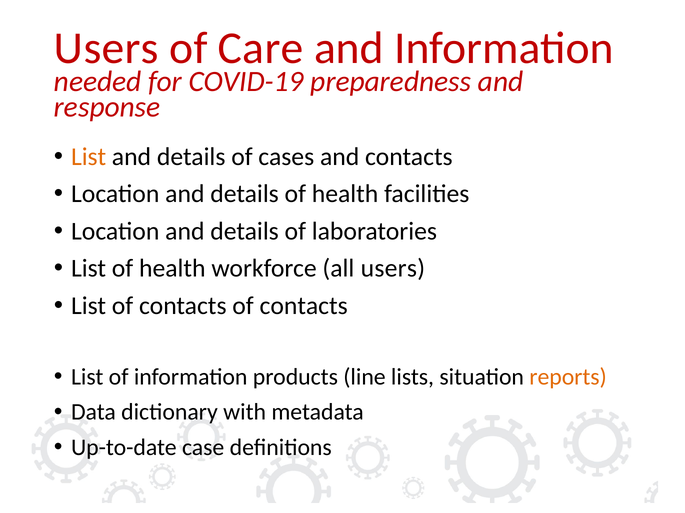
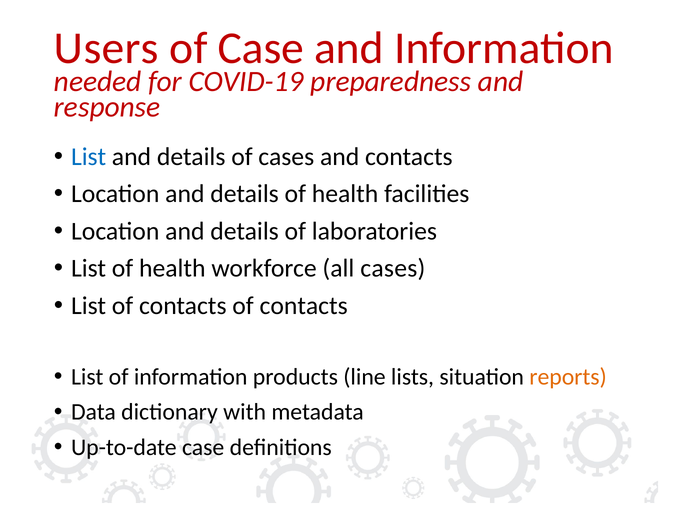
of Care: Care -> Case (261, 48)
List colour: orange -> blue (89, 157)
all users: users -> cases (393, 269)
